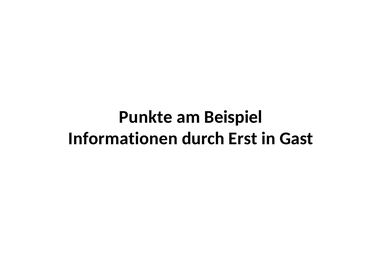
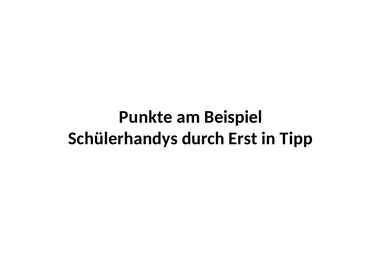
Informationen: Informationen -> Schülerhandys (123, 139)
Gast: Gast -> Tipp (296, 139)
